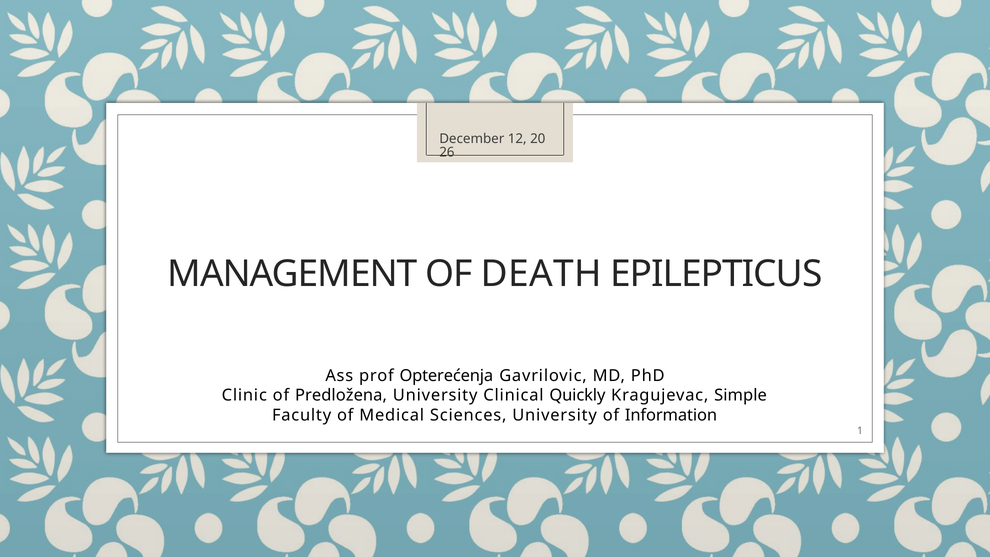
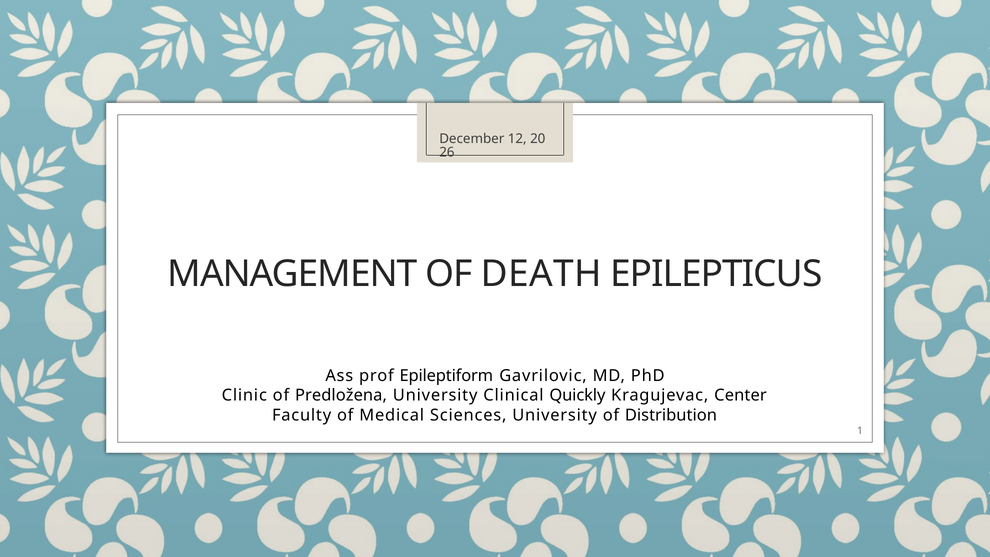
Opterećenja: Opterećenja -> Epileptiform (446, 376)
Simple: Simple -> Center (741, 395)
Information: Information -> Distribution (671, 415)
